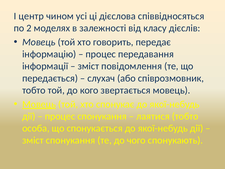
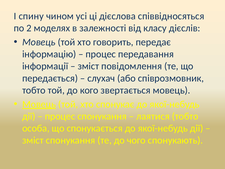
центр: центр -> спину (31, 16)
